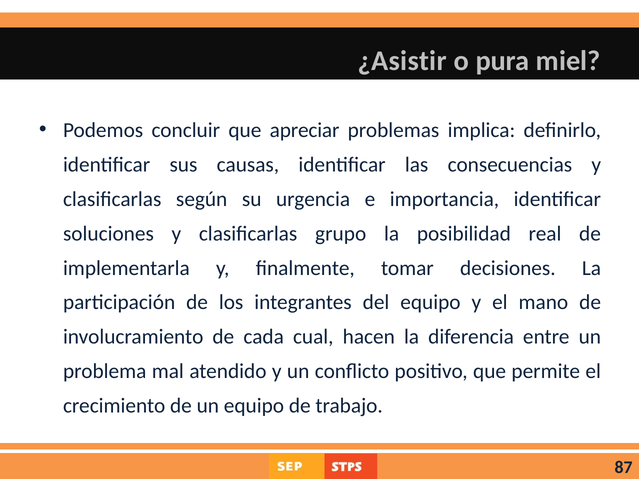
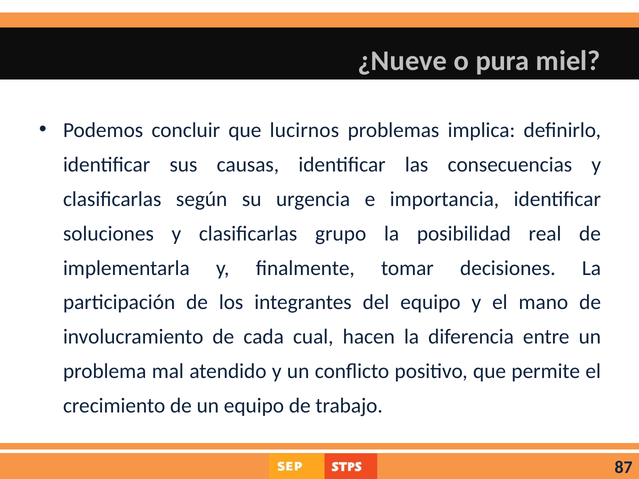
¿Asistir: ¿Asistir -> ¿Nueve (402, 61)
apreciar: apreciar -> lucirnos (304, 130)
